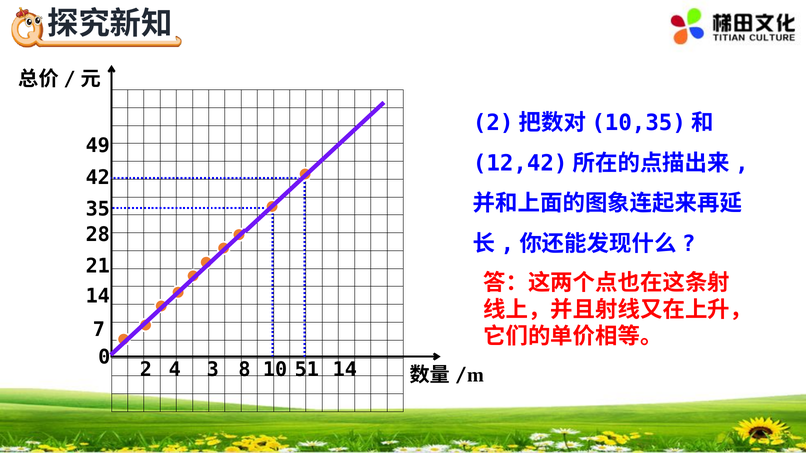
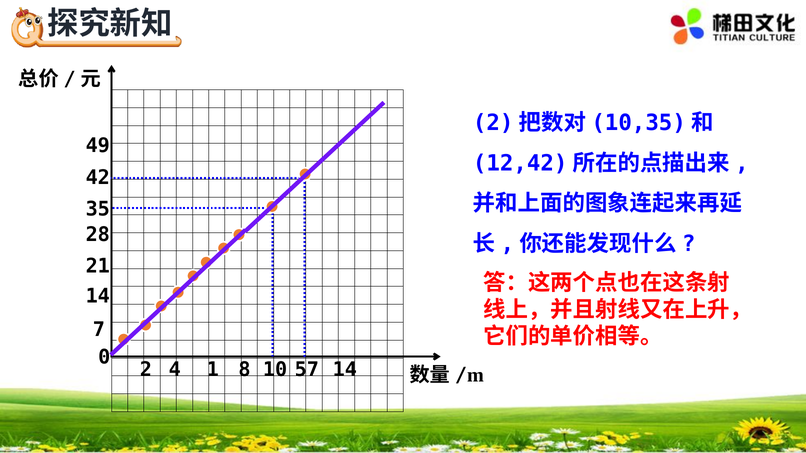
3: 3 -> 1 (213, 370)
51: 51 -> 57 (307, 370)
